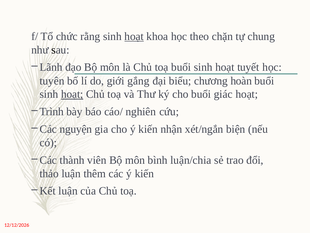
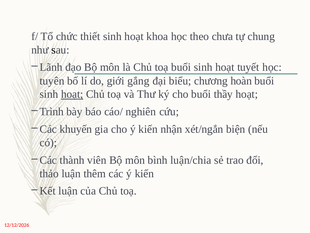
rằng: rằng -> thiết (90, 36)
hoạt underline: present -> none (134, 36)
chặn: chặn -> chưa (222, 36)
giác: giác -> thầy (223, 94)
nguyện: nguyện -> khuyến (76, 129)
